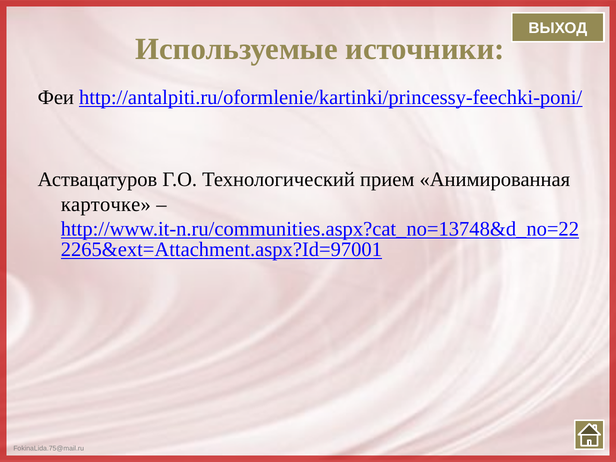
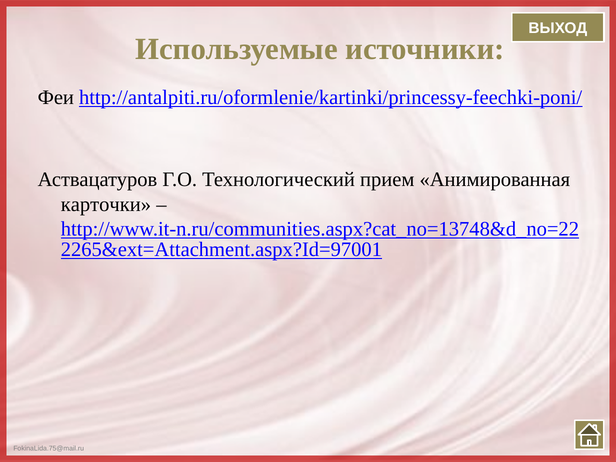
карточке: карточке -> карточки (106, 204)
